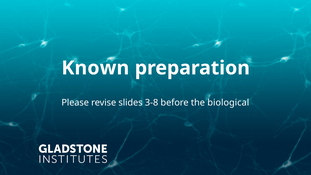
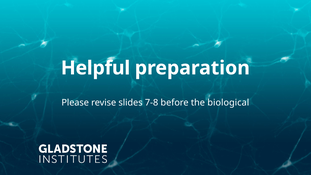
Known: Known -> Helpful (96, 68)
3-8: 3-8 -> 7-8 (152, 102)
